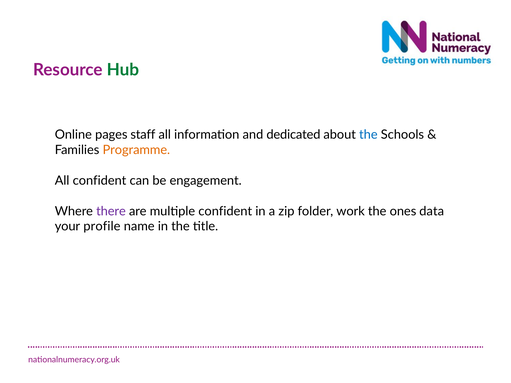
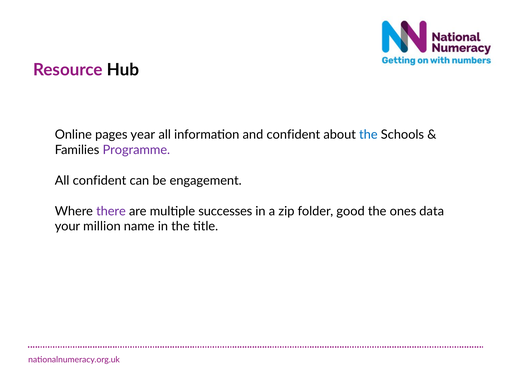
Hub colour: green -> black (123, 70)
staff: staff -> year (143, 135)
and dedicated: dedicated -> confident (293, 135)
Programme colour: orange -> purple (136, 150)
multiple confident: confident -> successes (225, 211)
work: work -> good (351, 211)
profile: profile -> million (102, 227)
